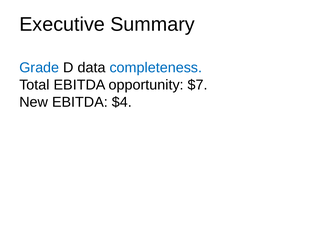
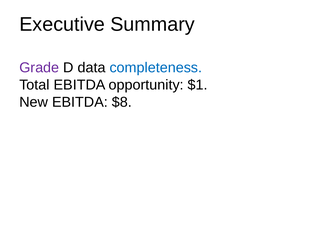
Grade colour: blue -> purple (39, 68)
$7: $7 -> $1 (198, 85)
$4: $4 -> $8 (122, 102)
